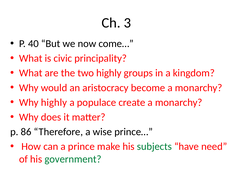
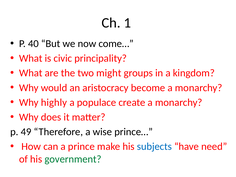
3: 3 -> 1 (127, 23)
two highly: highly -> might (109, 73)
86: 86 -> 49 (26, 132)
subjects colour: green -> blue (154, 147)
